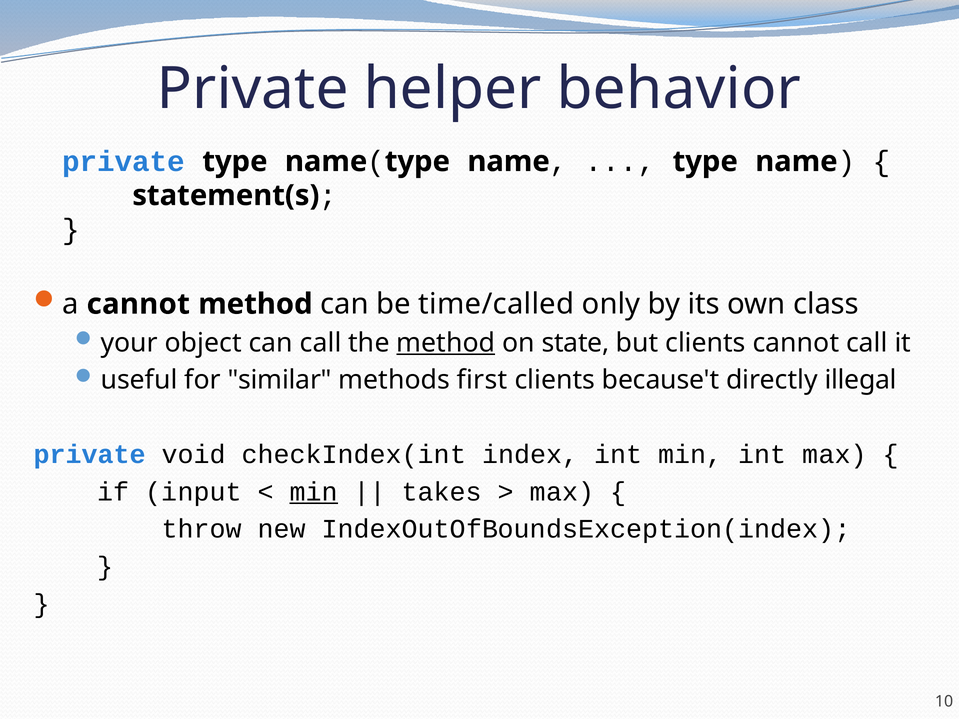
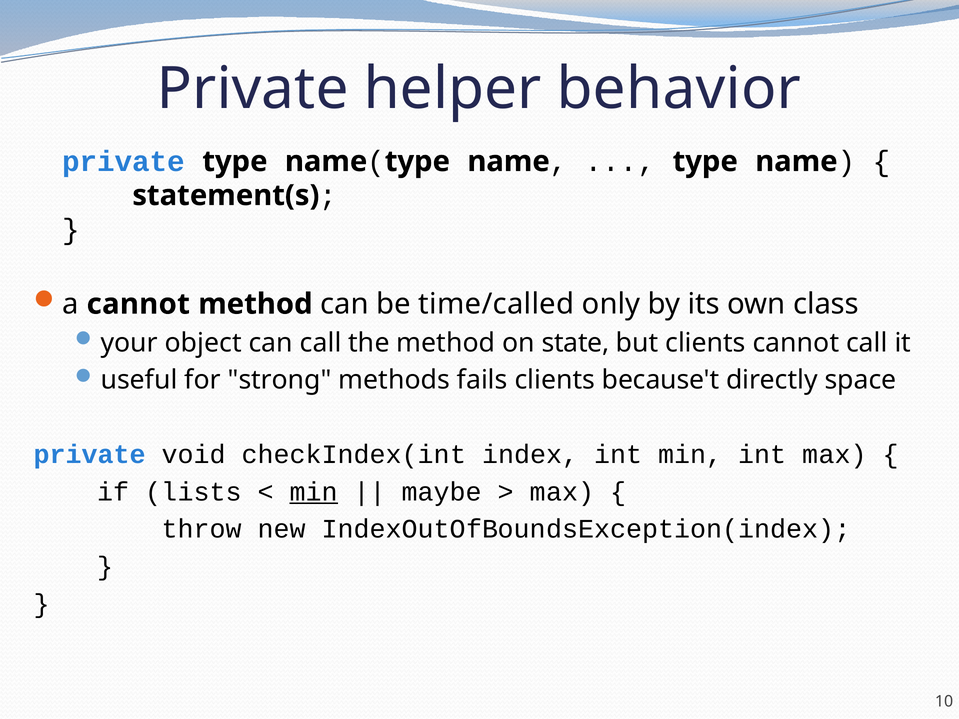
method underline: present -> none (446, 343)
similar: similar -> strong (280, 380)
first: first -> fails (482, 380)
illegal: illegal -> space (861, 380)
input: input -> lists (194, 492)
takes: takes -> maybe (442, 492)
